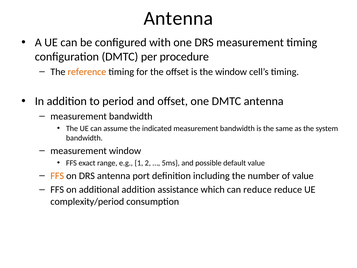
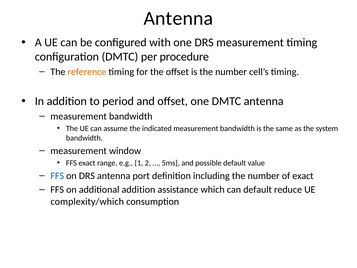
is the window: window -> number (231, 72)
FFS colour: orange -> blue (57, 176)
of value: value -> exact (303, 176)
can reduce: reduce -> default (258, 190)
complexity/period: complexity/period -> complexity/which (87, 201)
